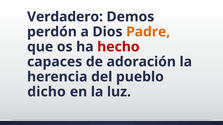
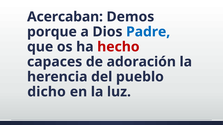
Verdadero: Verdadero -> Acercaban (65, 17)
perdón: perdón -> porque (52, 32)
Padre colour: orange -> blue (148, 32)
